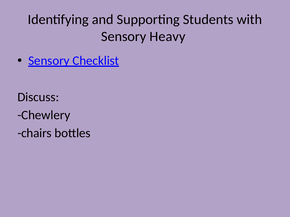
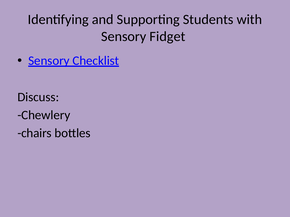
Heavy: Heavy -> Fidget (167, 37)
